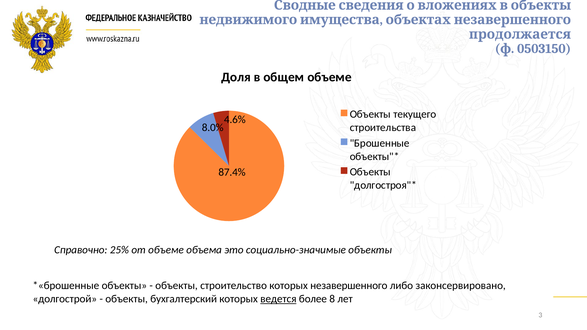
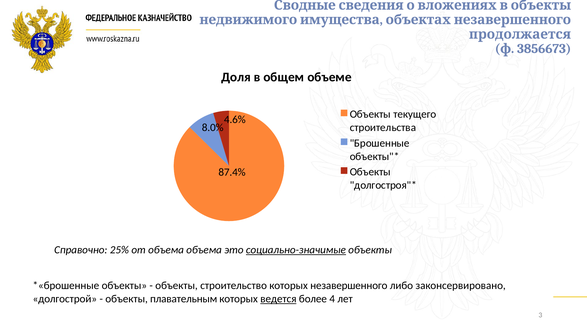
0503150: 0503150 -> 3856673 (544, 49)
от объеме: объеме -> объема (166, 250)
социально-значимые underline: none -> present (296, 250)
бухгалтерский: бухгалтерский -> плавательным (184, 299)
8: 8 -> 4 (332, 299)
